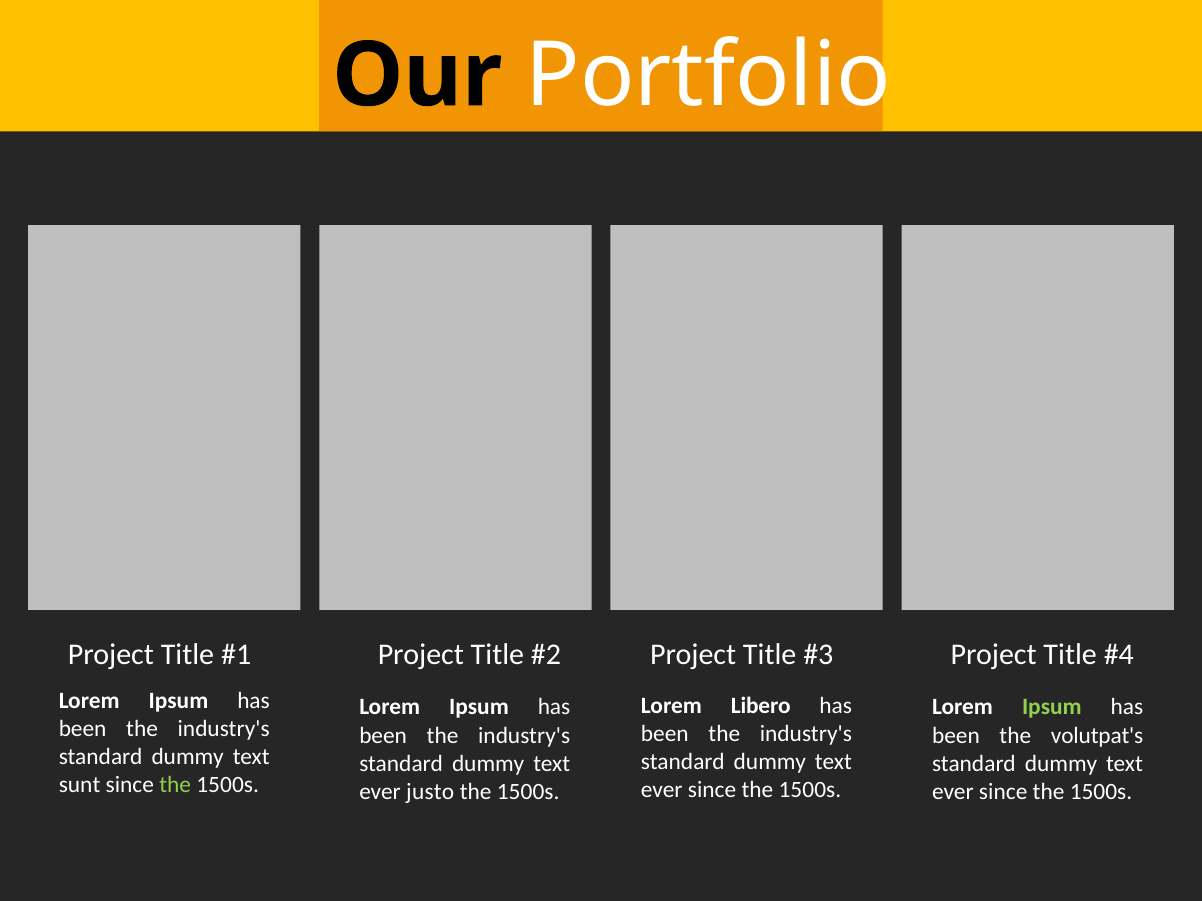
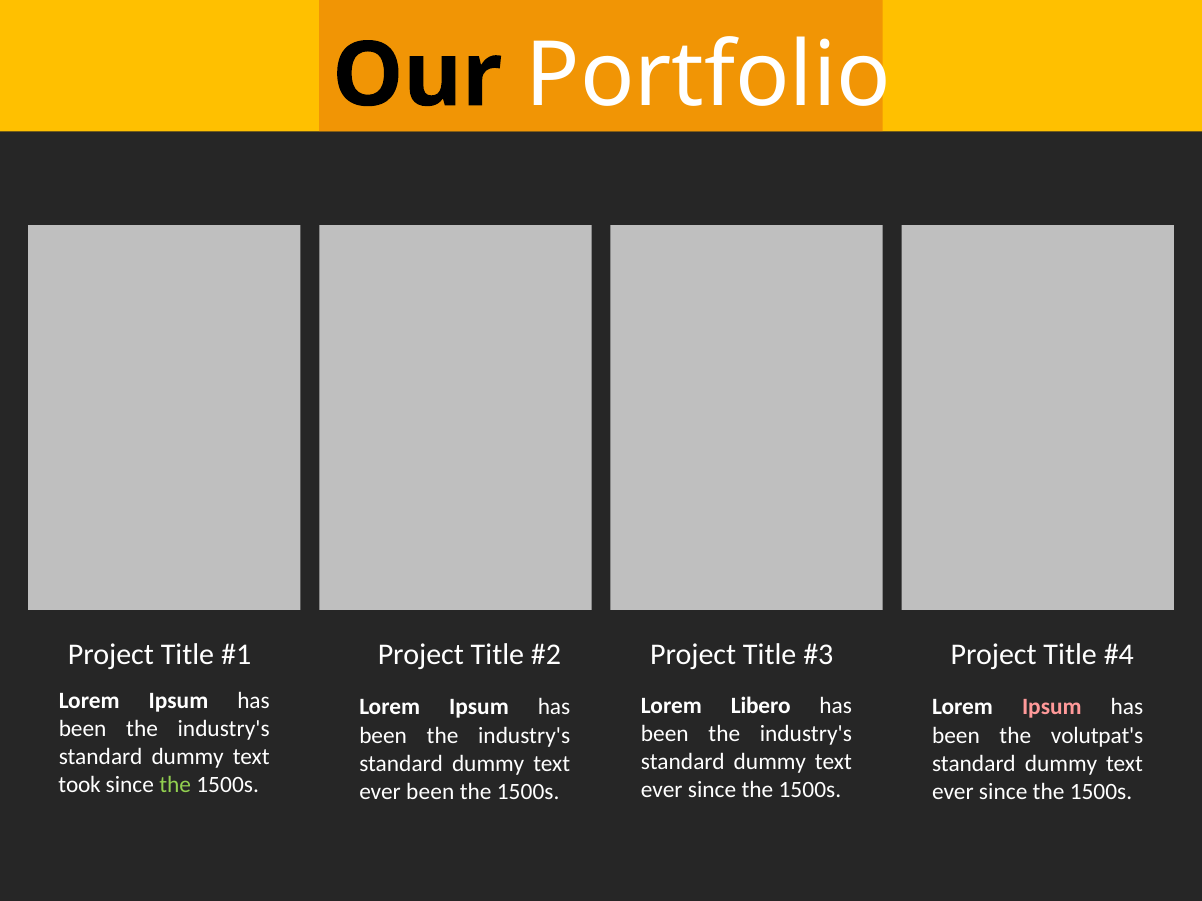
Ipsum colour: light green -> pink (1052, 708)
sunt: sunt -> took (80, 786)
ever justo: justo -> been (430, 792)
